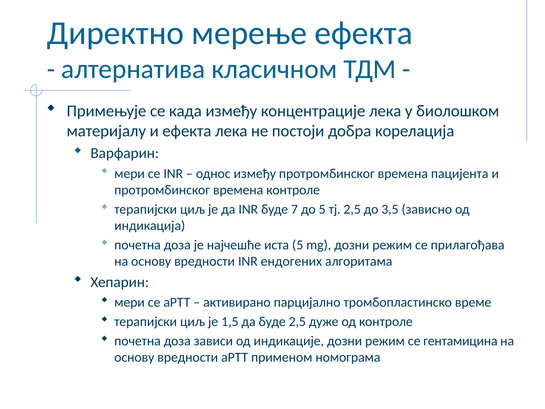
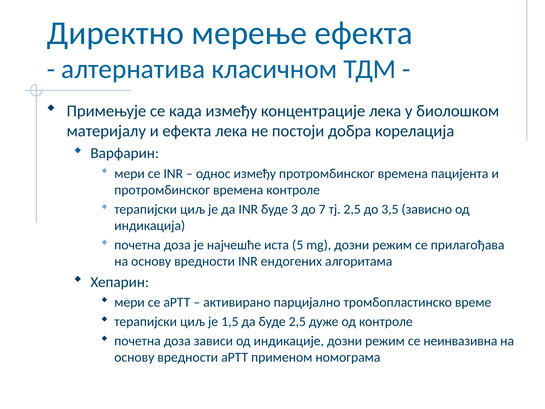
7: 7 -> 3 (295, 209)
до 5: 5 -> 7 (322, 209)
гентамицина: гентамицина -> неинвазивна (460, 341)
